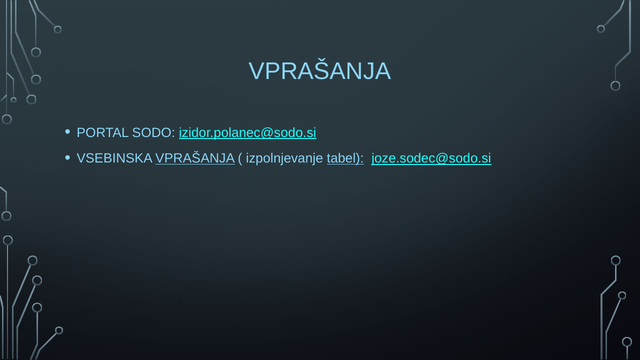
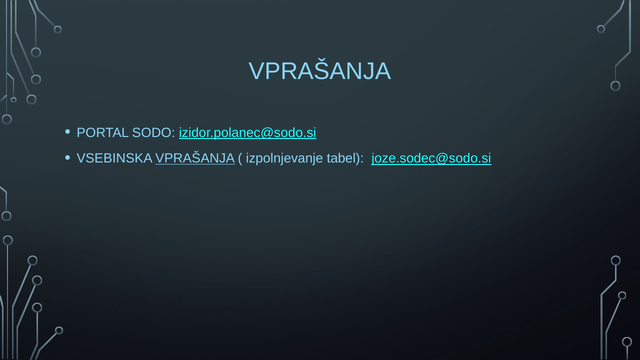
tabel underline: present -> none (345, 159)
